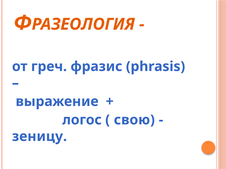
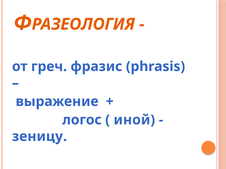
свою: свою -> иной (134, 120)
